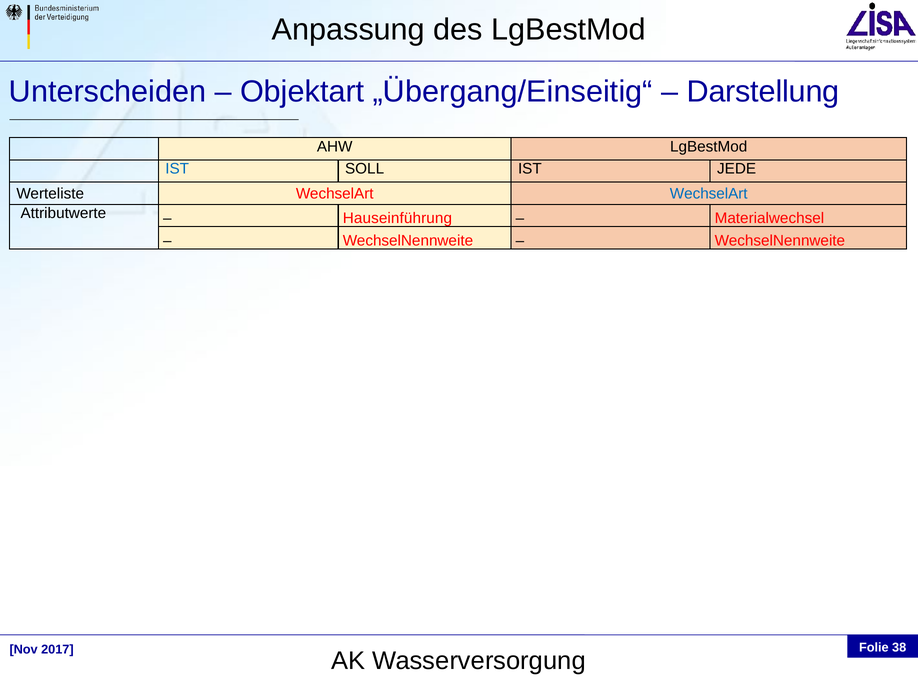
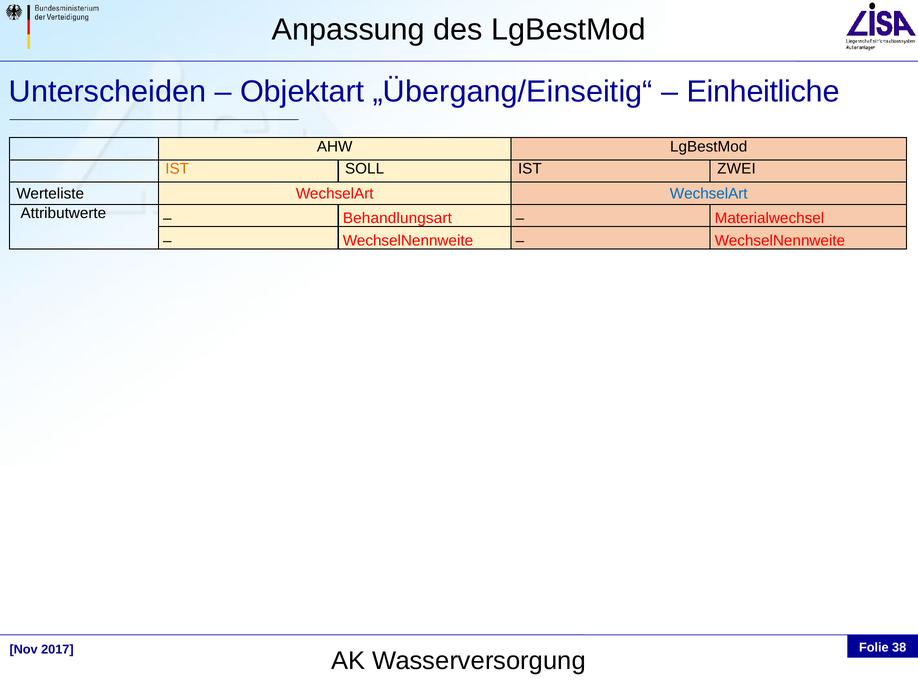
Darstellung: Darstellung -> Einheitliche (763, 92)
IST colour: blue -> orange (177, 169)
JEDE: JEDE -> ZWEI (737, 169)
Hauseinführung: Hauseinführung -> Behandlungsart (397, 219)
